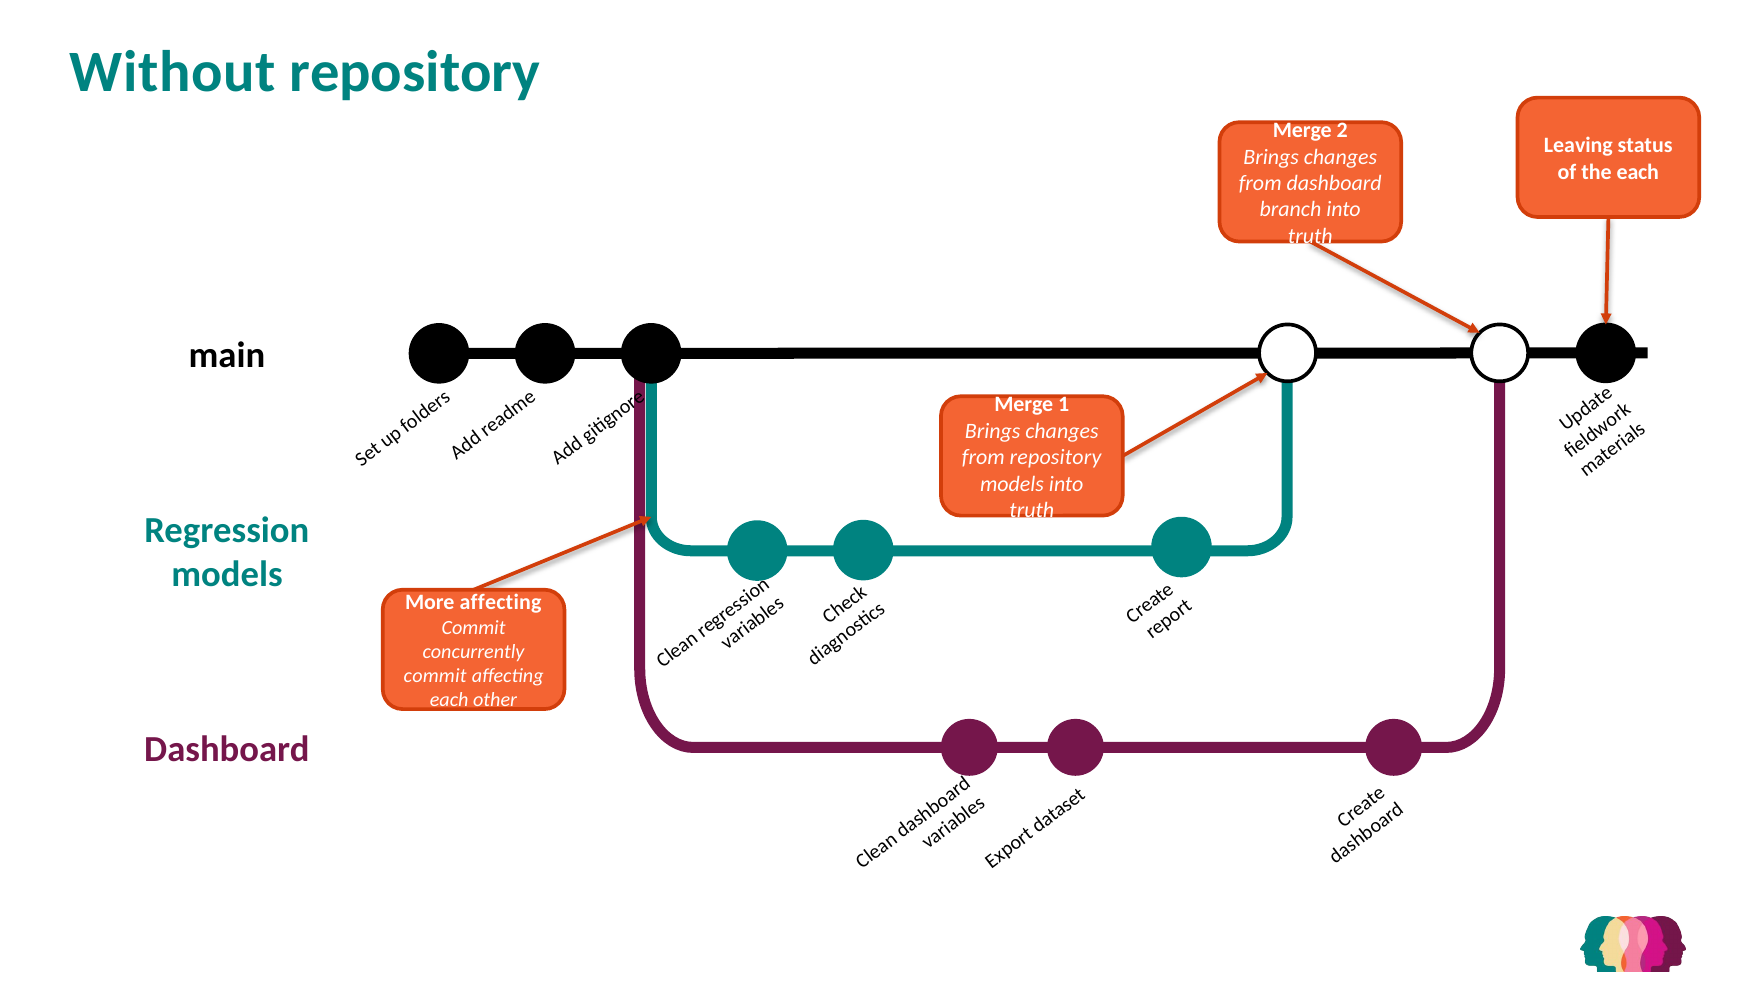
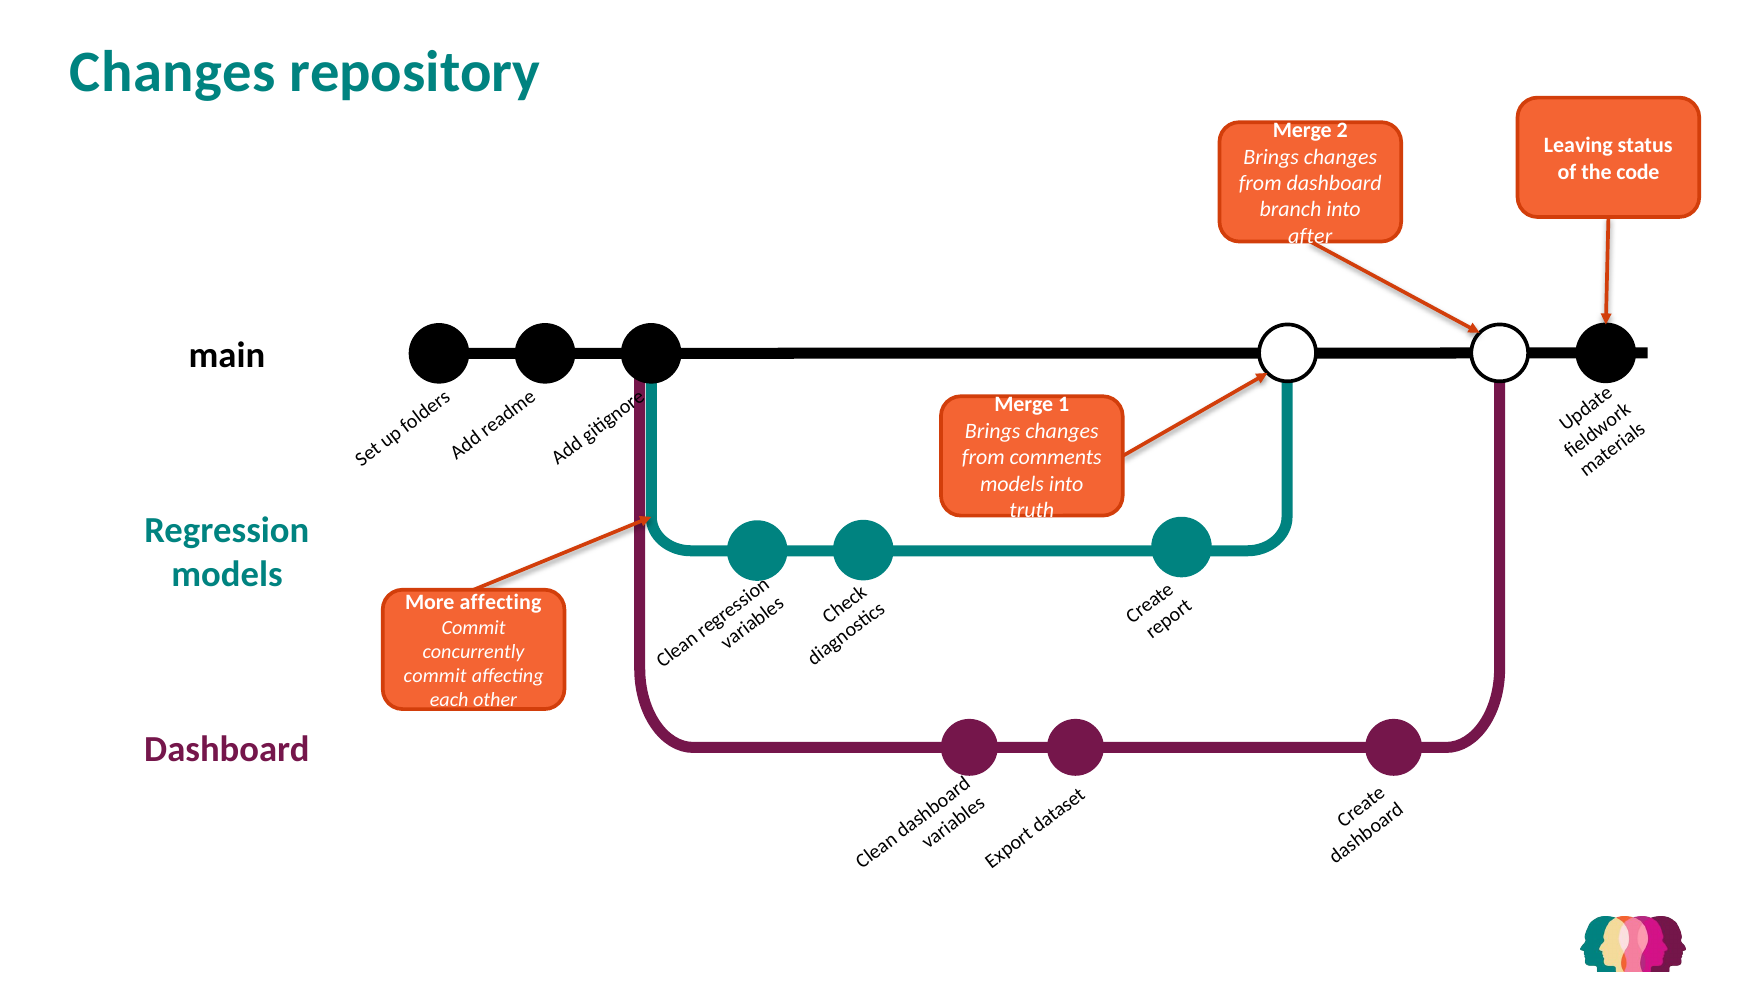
Without: Without -> Changes (173, 72)
the each: each -> code (1638, 172)
truth: truth -> after (1310, 236)
from repository: repository -> comments (1056, 458)
